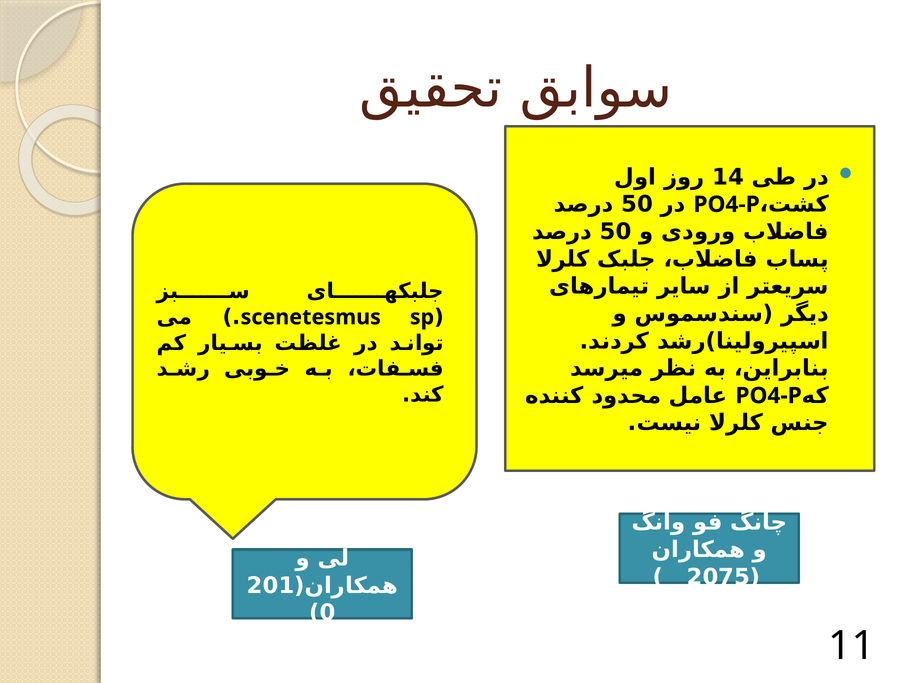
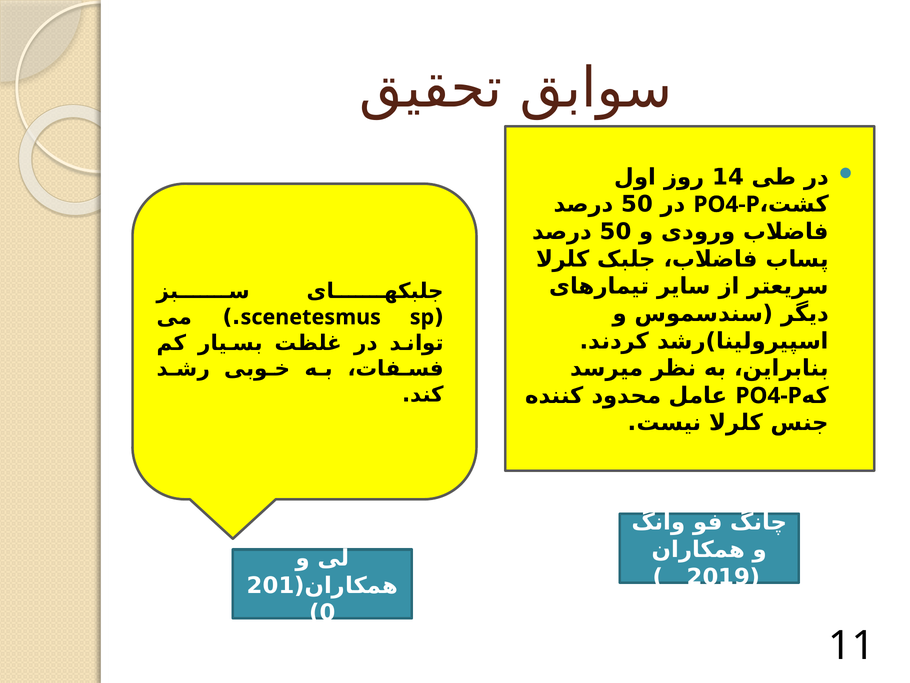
2075: 2075 -> 2019 (718, 577)
